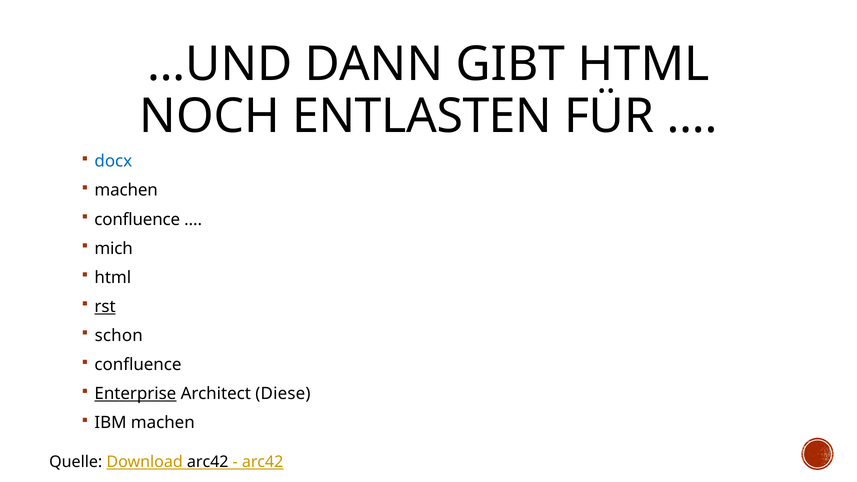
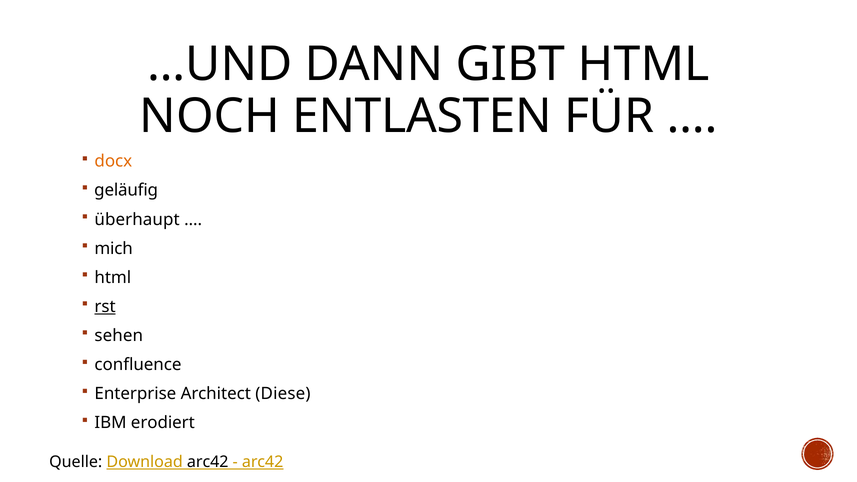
docx colour: blue -> orange (113, 161)
machen: machen -> geläufig (126, 190)
confluence: confluence -> überhaupt (137, 219)
schon: schon -> sehen (119, 336)
Enterprise underline: present -> none (135, 394)
IBM machen: machen -> erodiert (163, 423)
